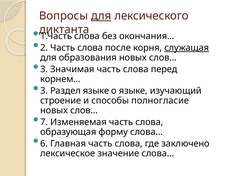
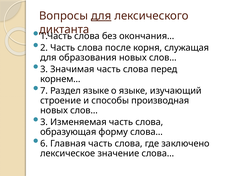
служащая underline: present -> none (187, 48)
3: 3 -> 7 (44, 90)
полногласие: полногласие -> производная (160, 100)
7: 7 -> 3 (44, 122)
